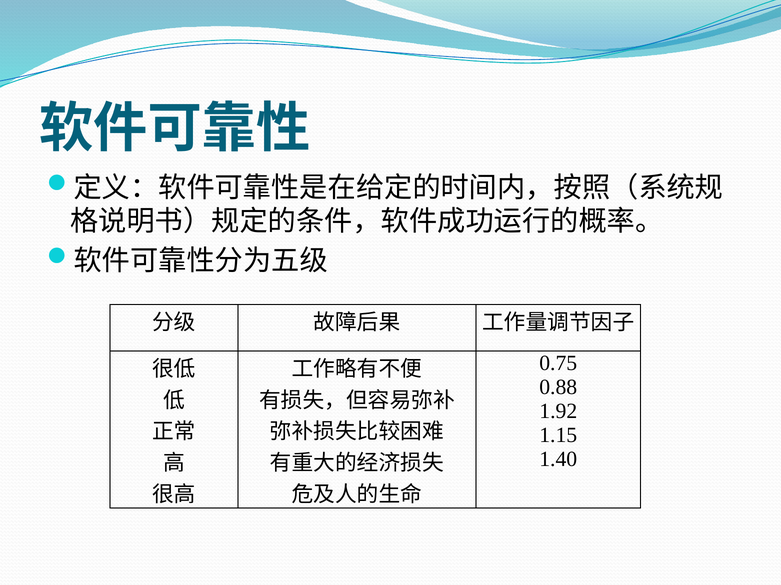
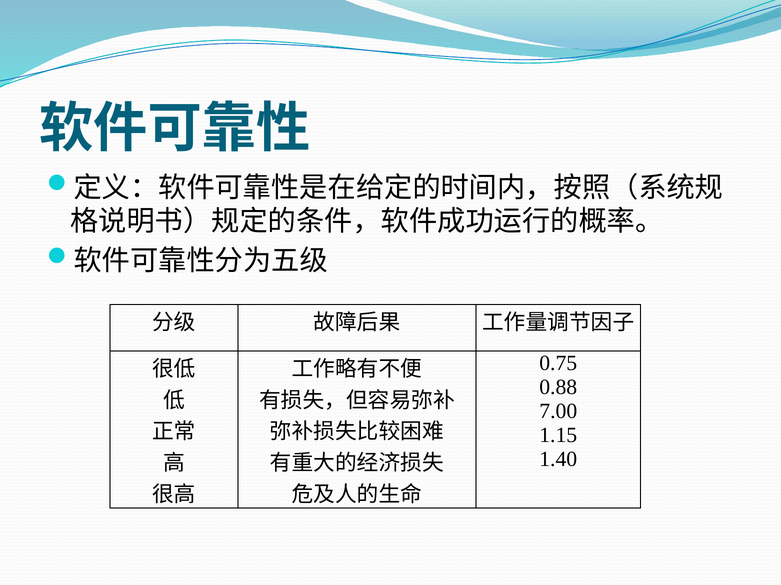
1.92: 1.92 -> 7.00 (558, 412)
